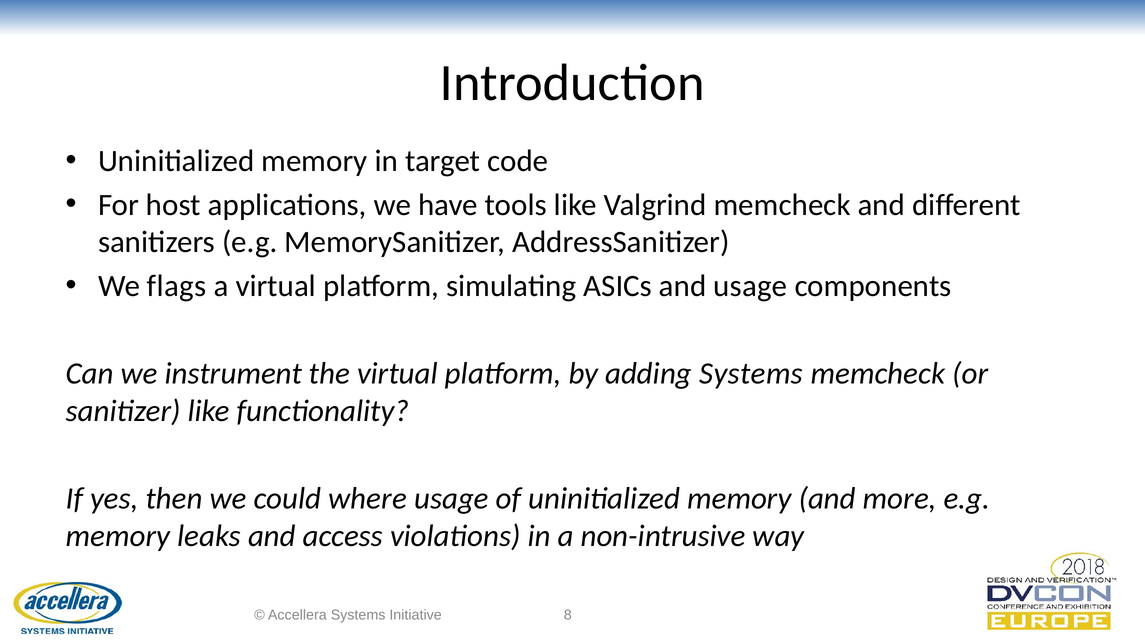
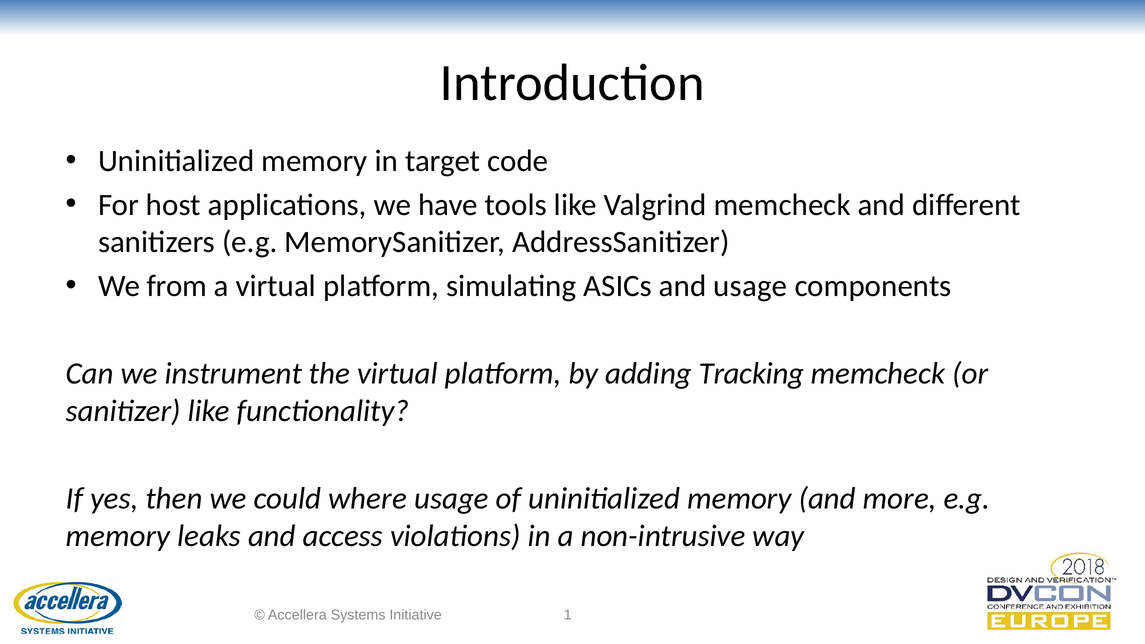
flags: flags -> from (177, 286)
adding Systems: Systems -> Tracking (751, 374)
8: 8 -> 1 (568, 615)
